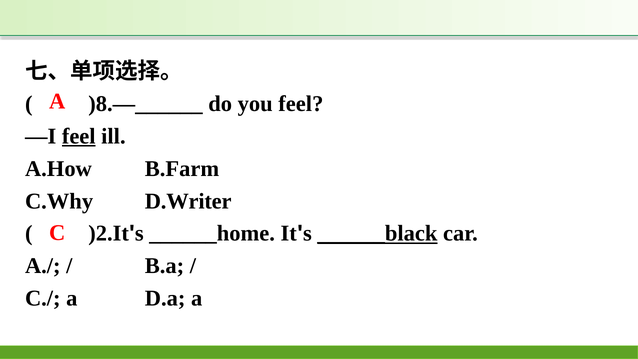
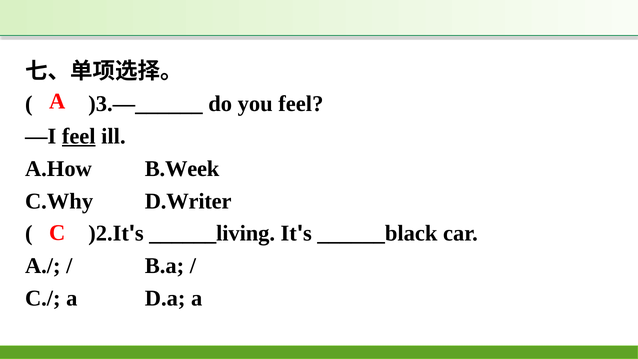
)8.—______: )8.—______ -> )3.—______ (146, 104)
B.Farm: B.Farm -> B.Week (182, 169)
______home: ______home -> ______living (212, 233)
______black underline: present -> none (377, 233)
